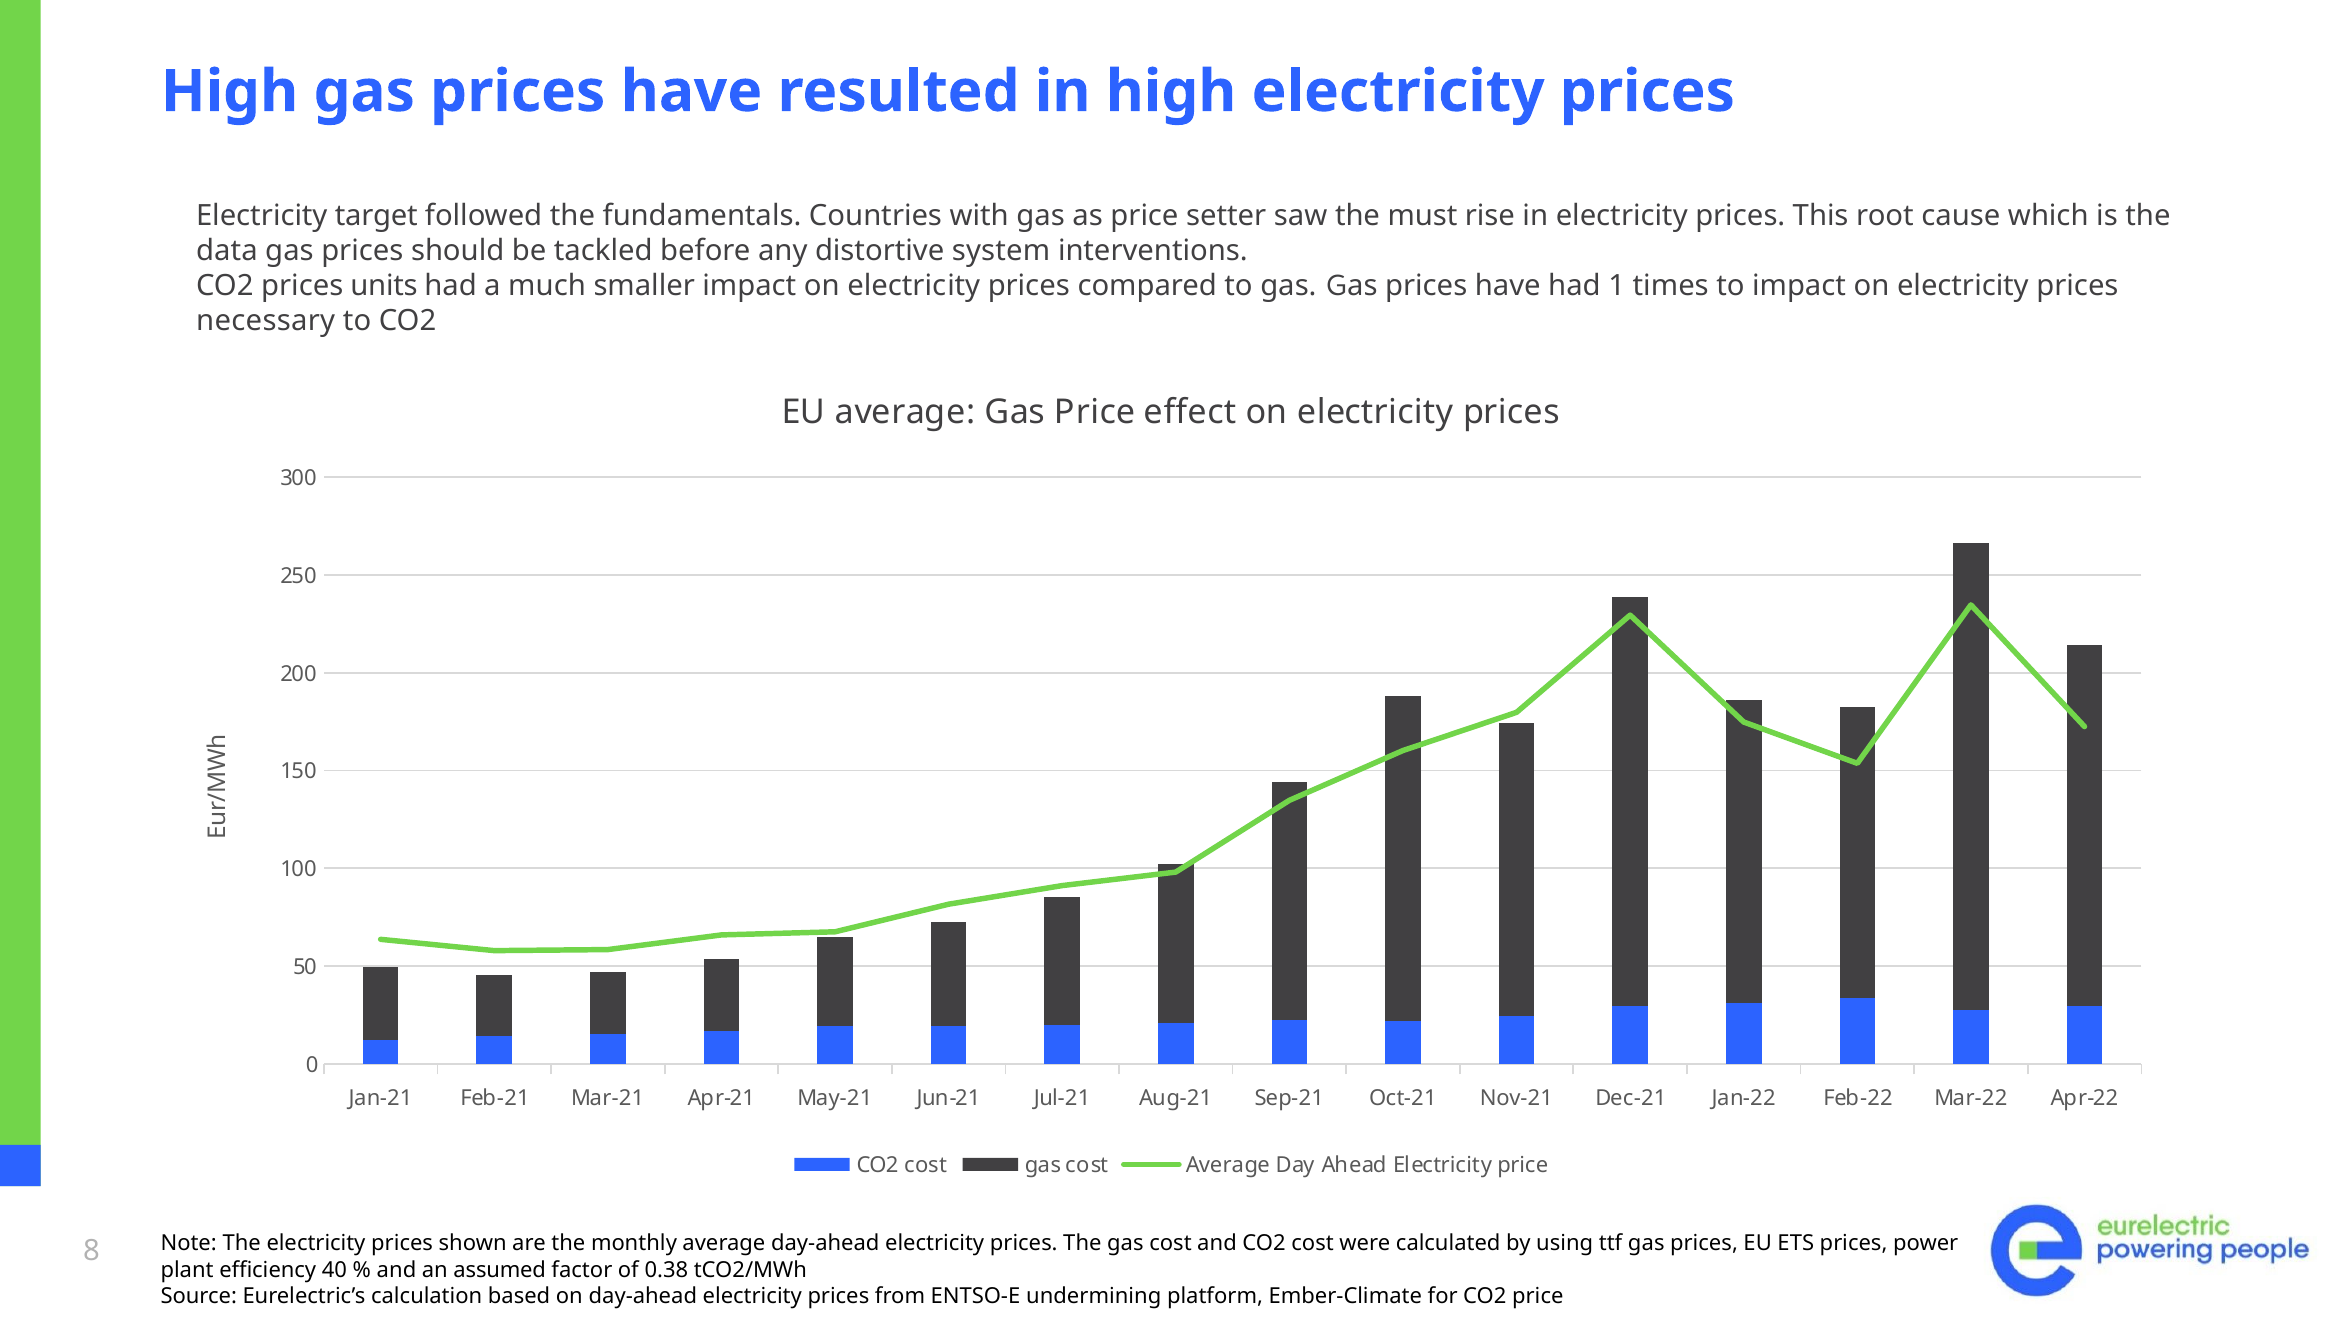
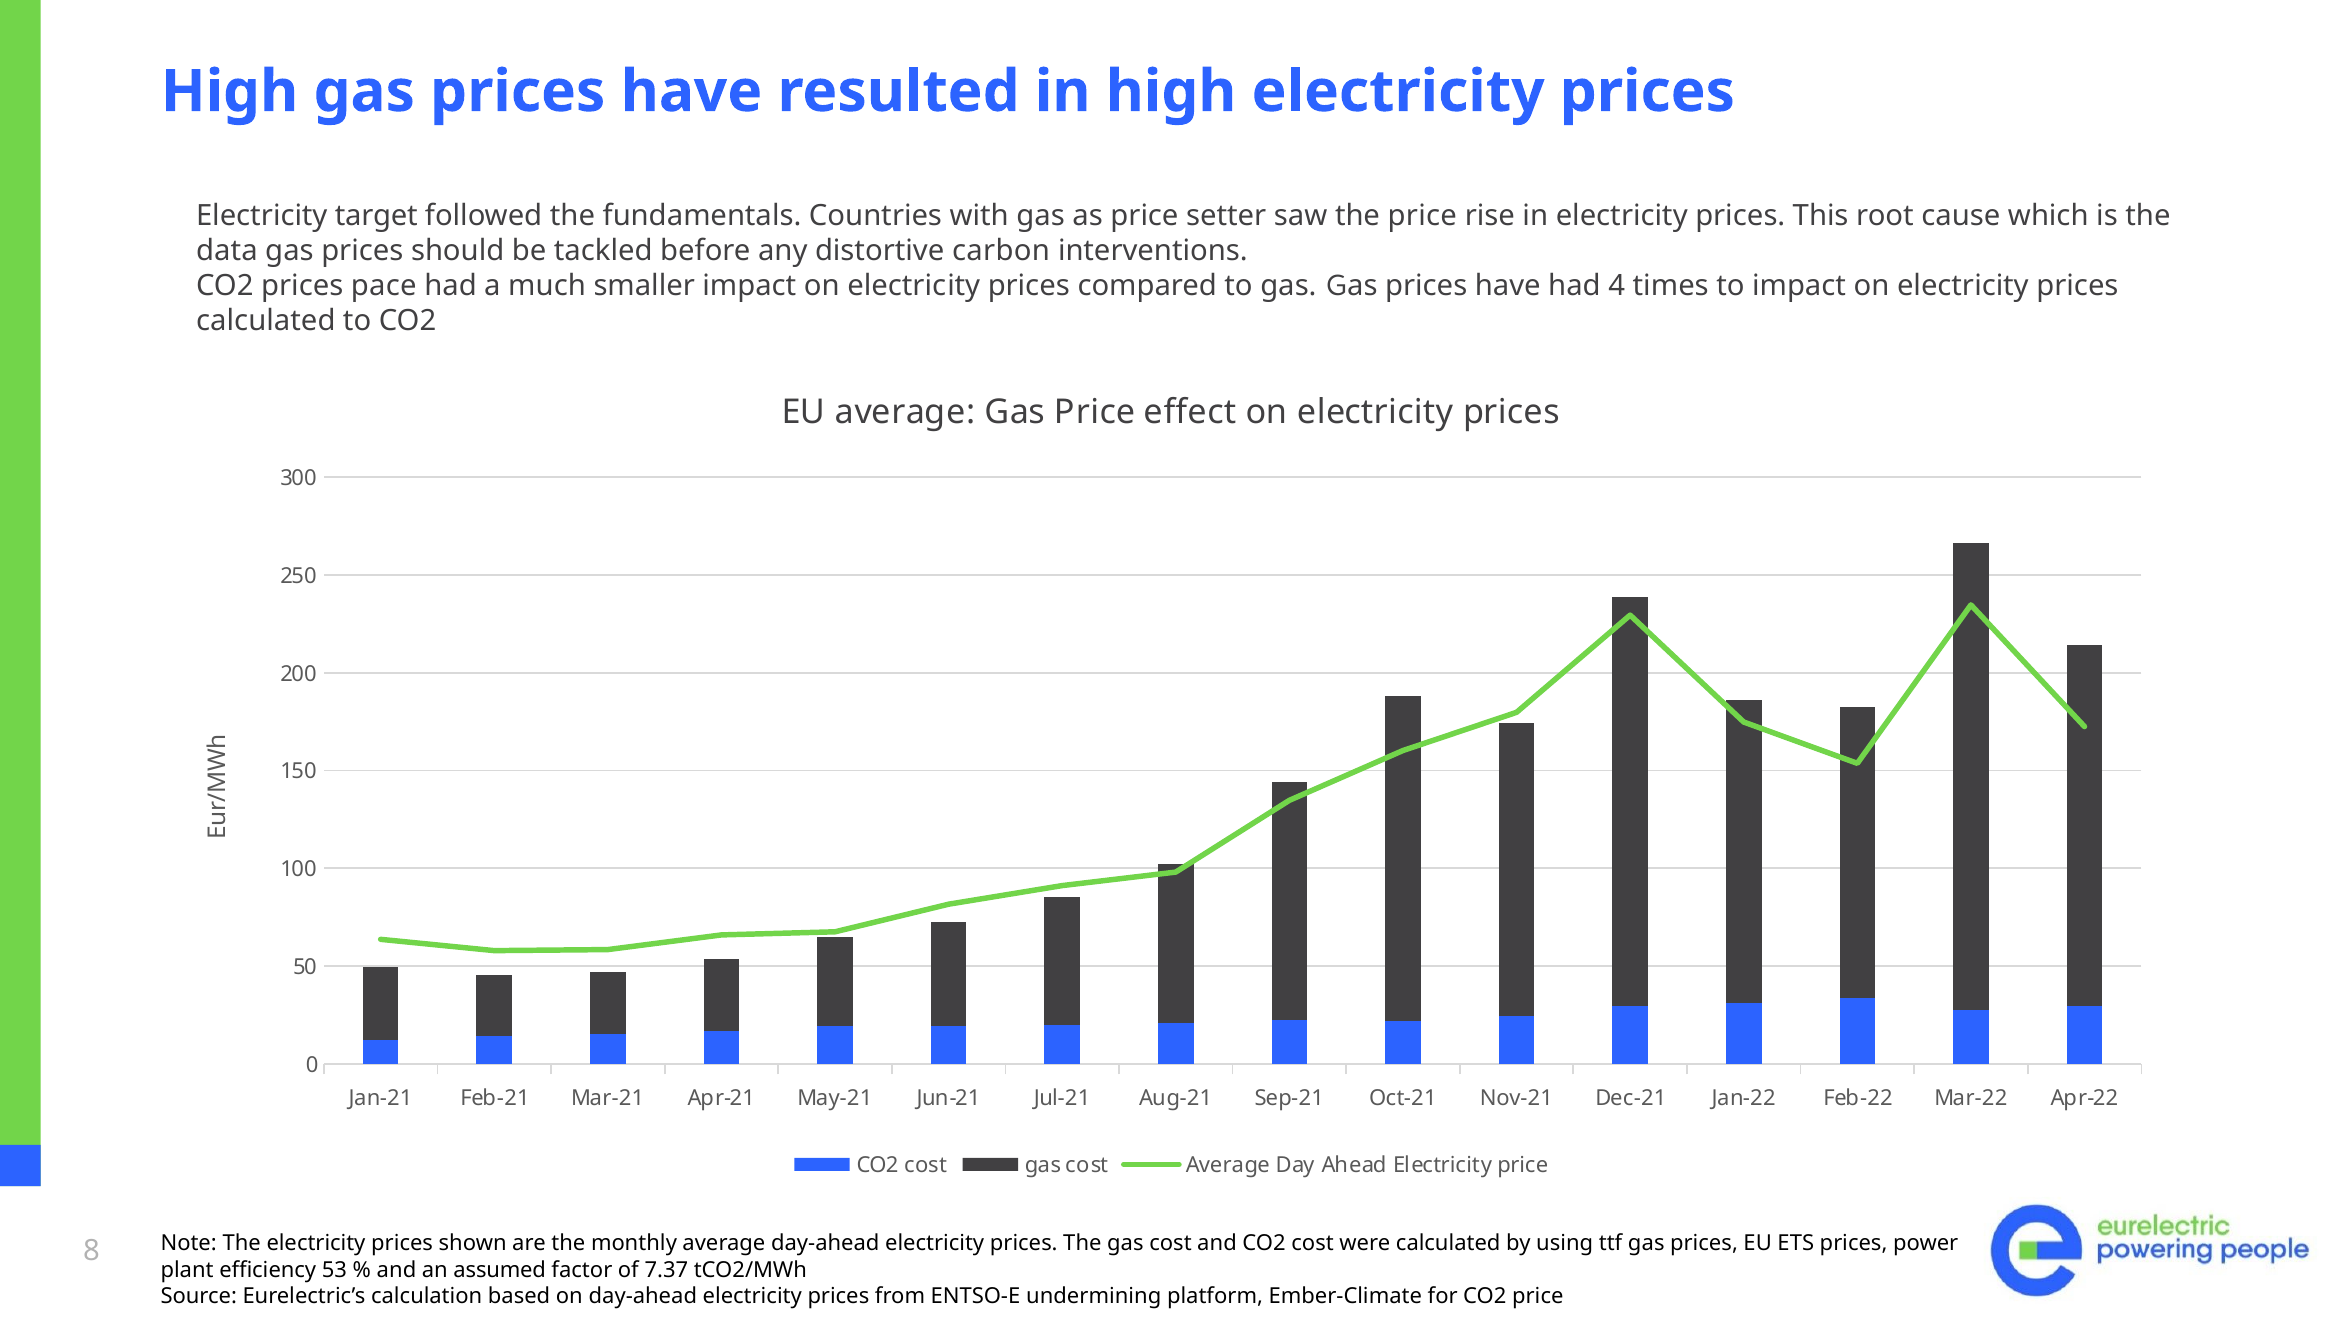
the must: must -> price (1422, 216)
system: system -> carbon (1001, 251)
units: units -> pace (384, 286)
1: 1 -> 4 (1617, 286)
necessary: necessary -> calculated (266, 321)
40: 40 -> 53 (334, 1270)
0.38: 0.38 -> 7.37 (666, 1270)
